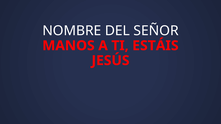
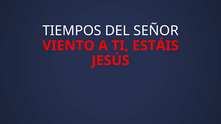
NOMBRE: NOMBRE -> TIEMPOS (72, 31)
MANOS: MANOS -> VIENTO (68, 46)
